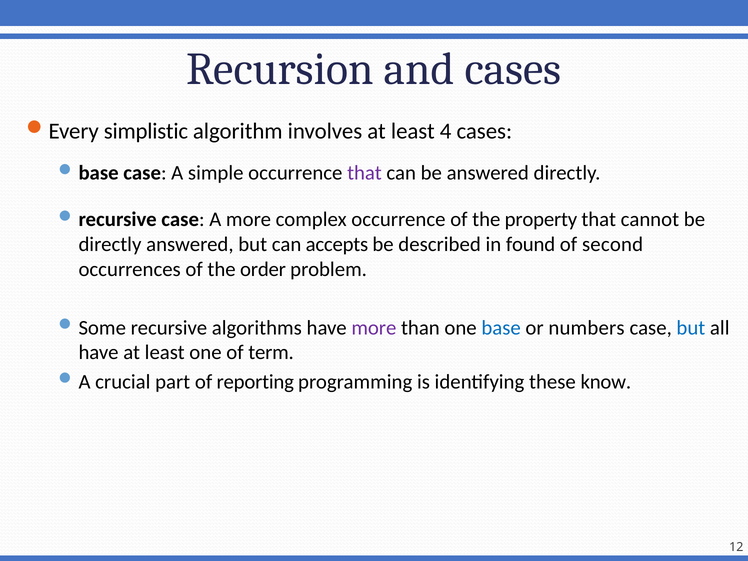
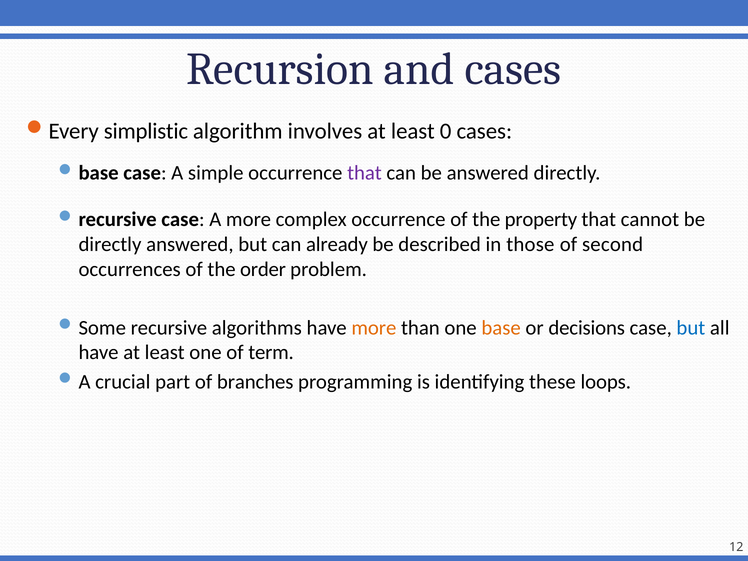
4: 4 -> 0 (446, 131)
accepts: accepts -> already (337, 245)
found: found -> those (530, 245)
more colour: purple -> orange (374, 328)
base colour: blue -> orange (501, 328)
numbers: numbers -> decisions (587, 328)
reporting: reporting -> branches (255, 382)
know: know -> loops (606, 382)
